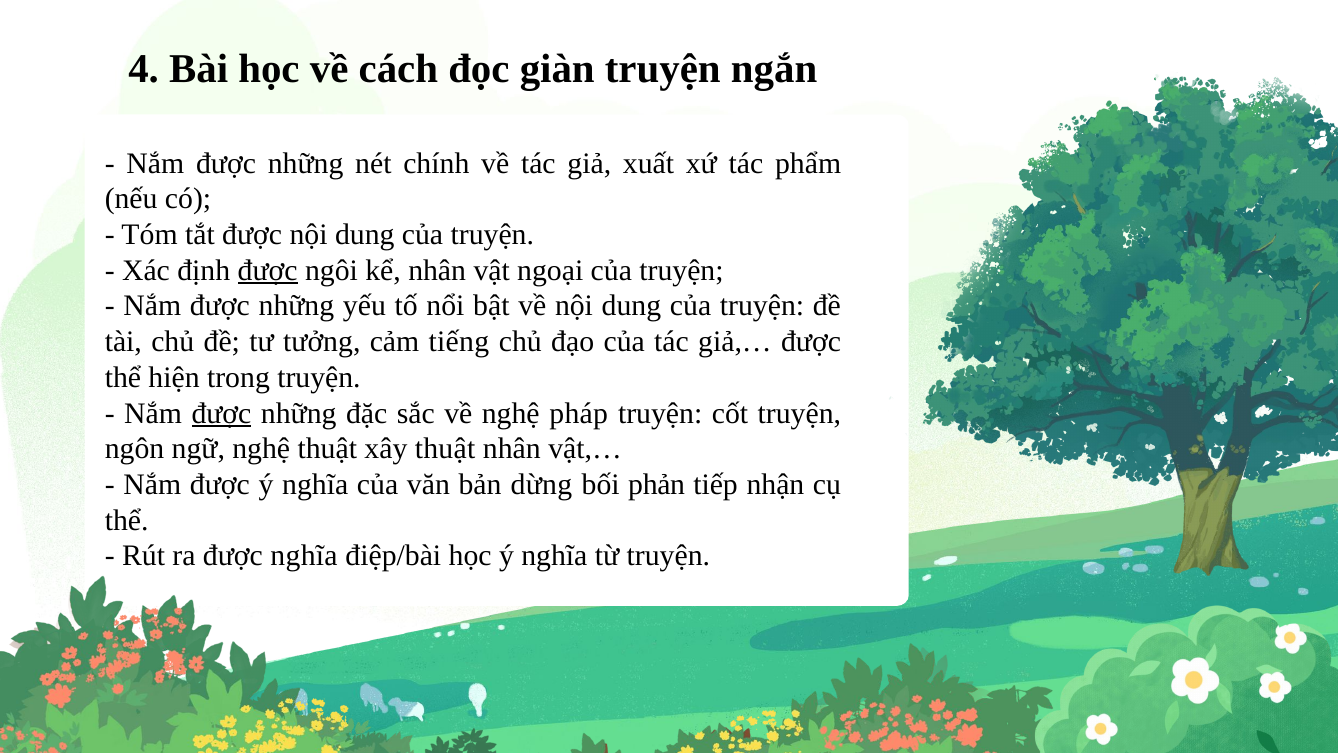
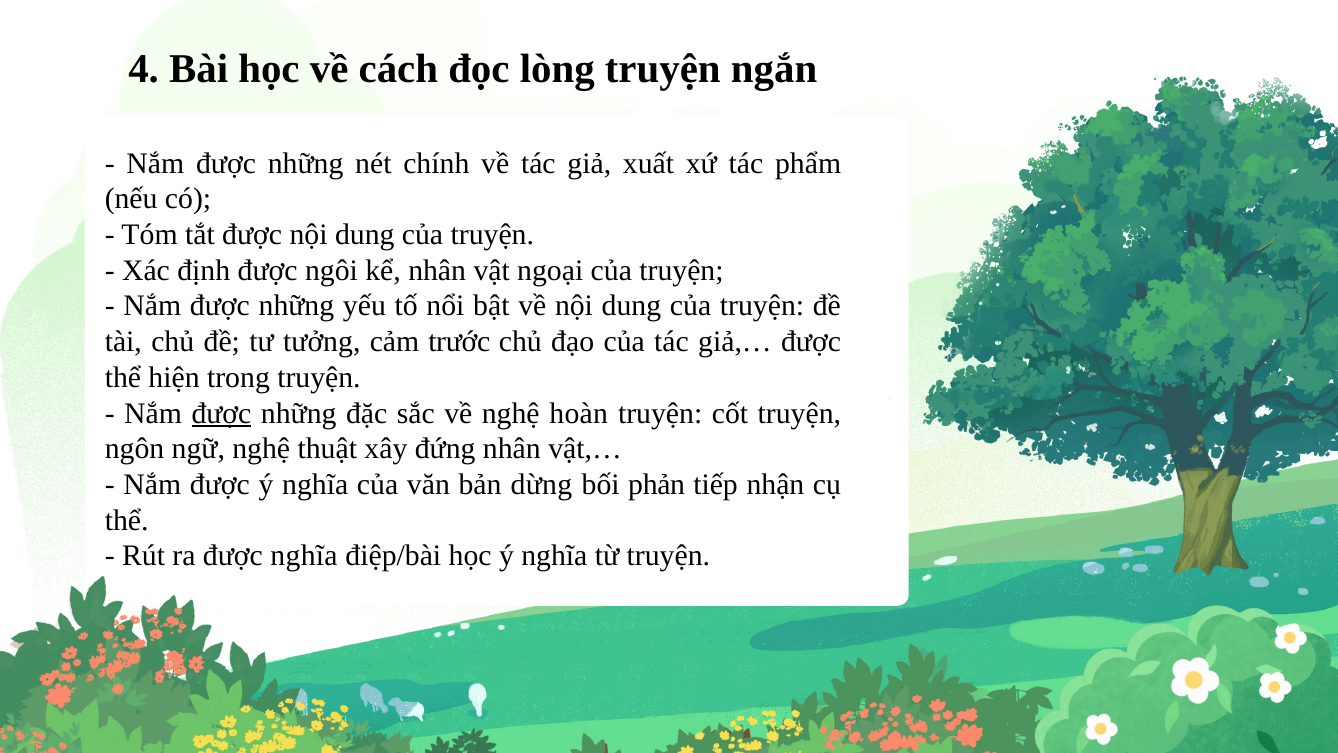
giàn: giàn -> lòng (557, 69)
được underline: present -> none (268, 270)
tiếng: tiếng -> trước (459, 342)
pháp: pháp -> hoàn (579, 413)
xây thuật: thuật -> đứng (445, 449)
